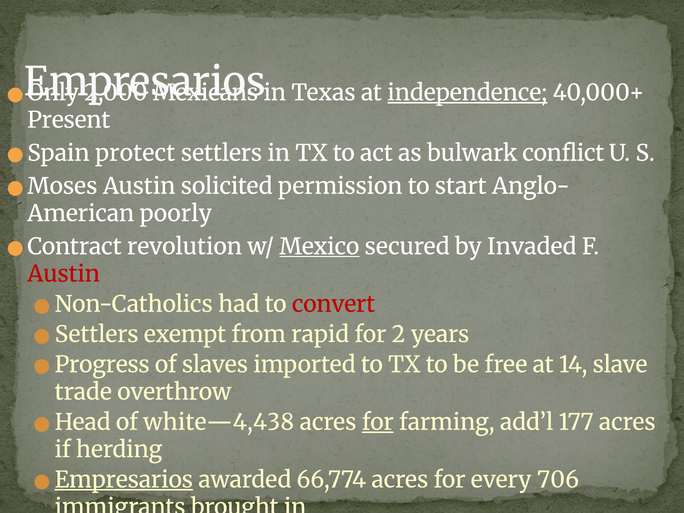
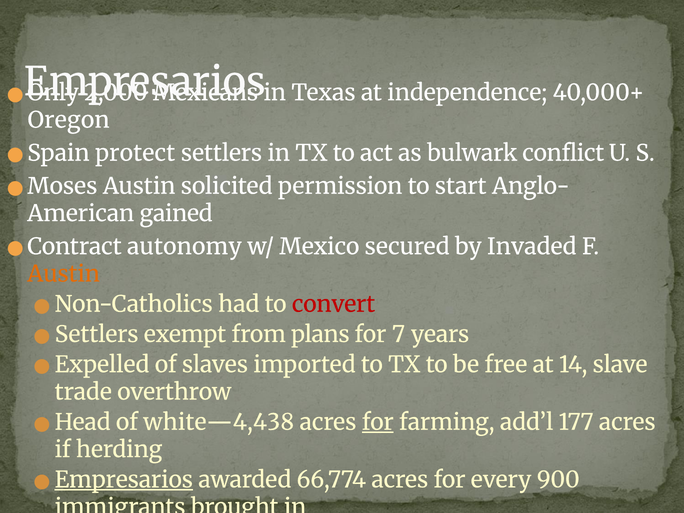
independence underline: present -> none (467, 93)
Present: Present -> Oregon (69, 120)
poorly: poorly -> gained (176, 214)
revolution: revolution -> autonomy (184, 247)
Mexico underline: present -> none (319, 247)
Austin colour: red -> orange (64, 274)
rapid: rapid -> plans (320, 335)
2: 2 -> 7 (398, 335)
Progress: Progress -> Expelled (102, 365)
706: 706 -> 900 (558, 480)
